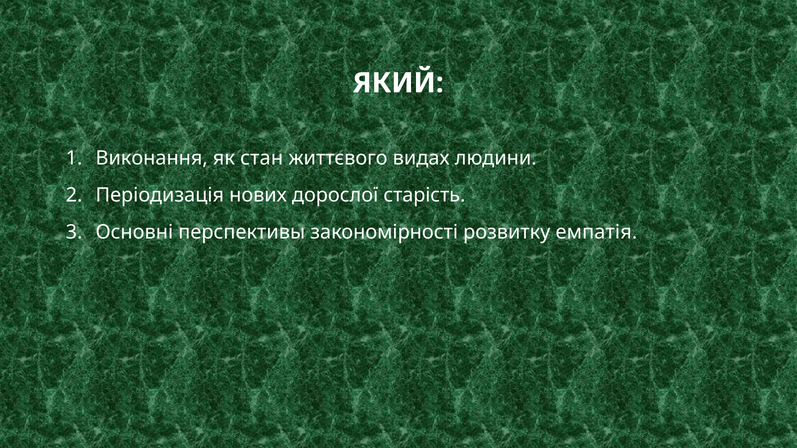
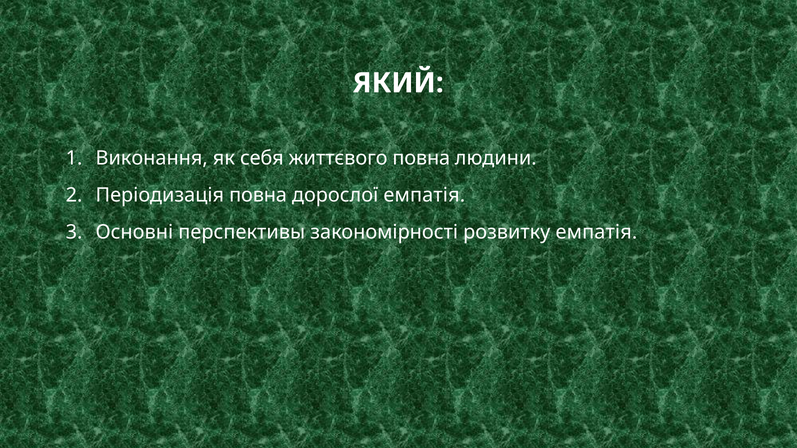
стан: стан -> себя (262, 158)
життєвого видах: видах -> повна (421, 158)
Періодизація нових: нових -> повна (258, 195)
дорослої старість: старість -> емпатія (424, 195)
